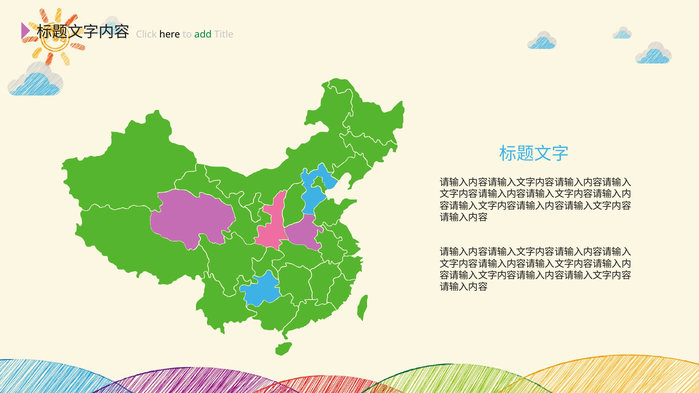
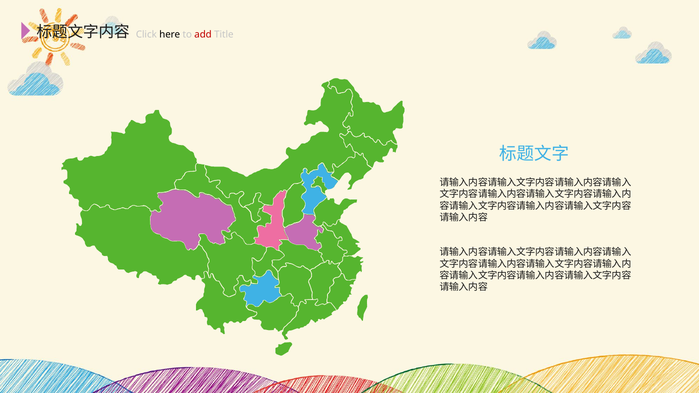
add colour: green -> red (203, 35)
